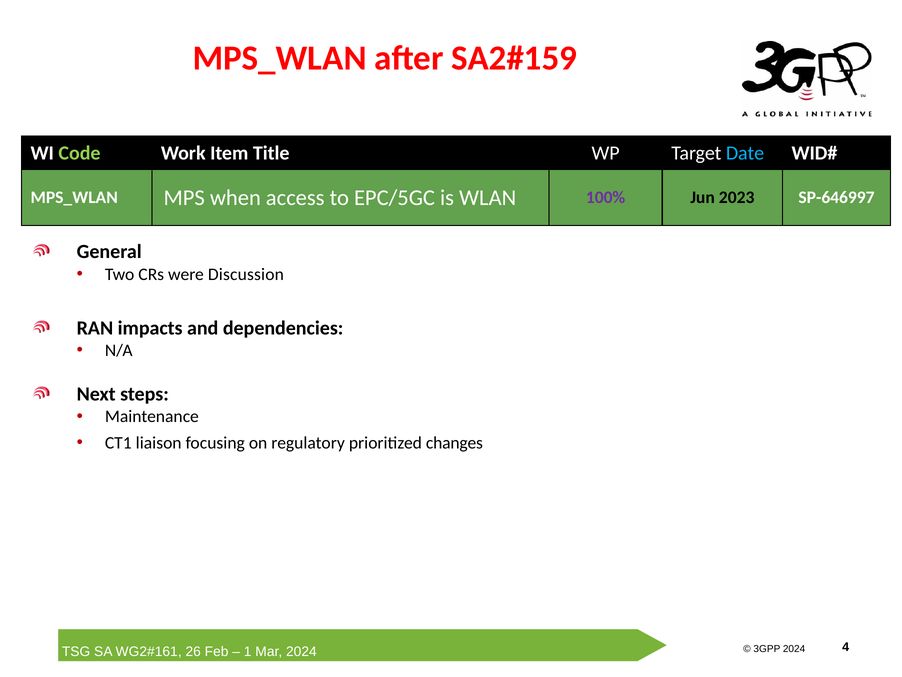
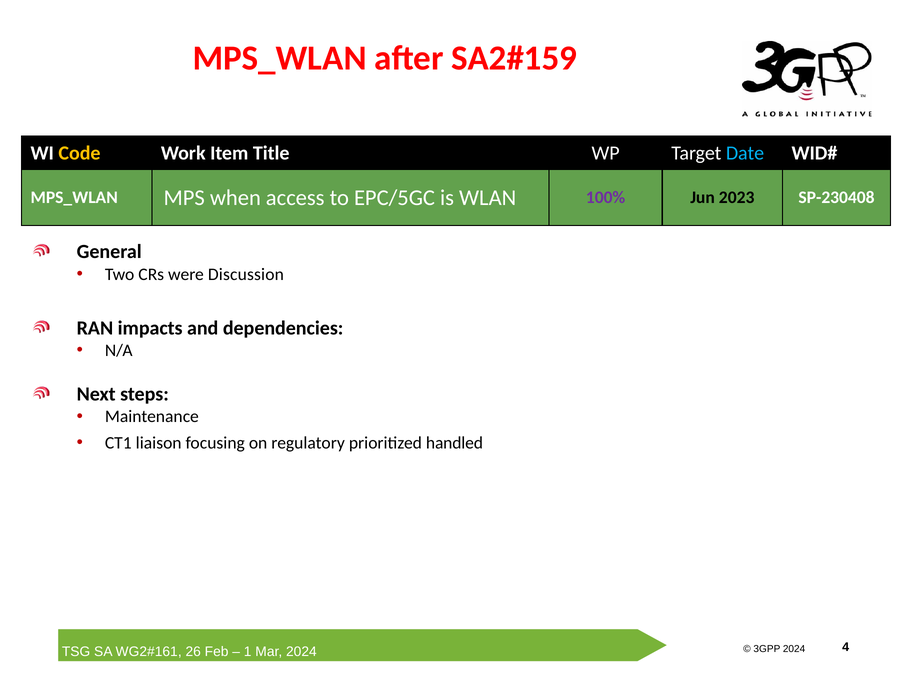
Code colour: light green -> yellow (80, 153)
SP-646997: SP-646997 -> SP-230408 (837, 197)
changes: changes -> handled (454, 442)
